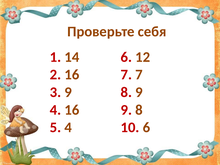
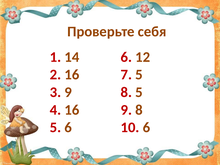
7 7: 7 -> 5 (139, 75)
8 9: 9 -> 5 (139, 92)
5 4: 4 -> 6 (68, 127)
